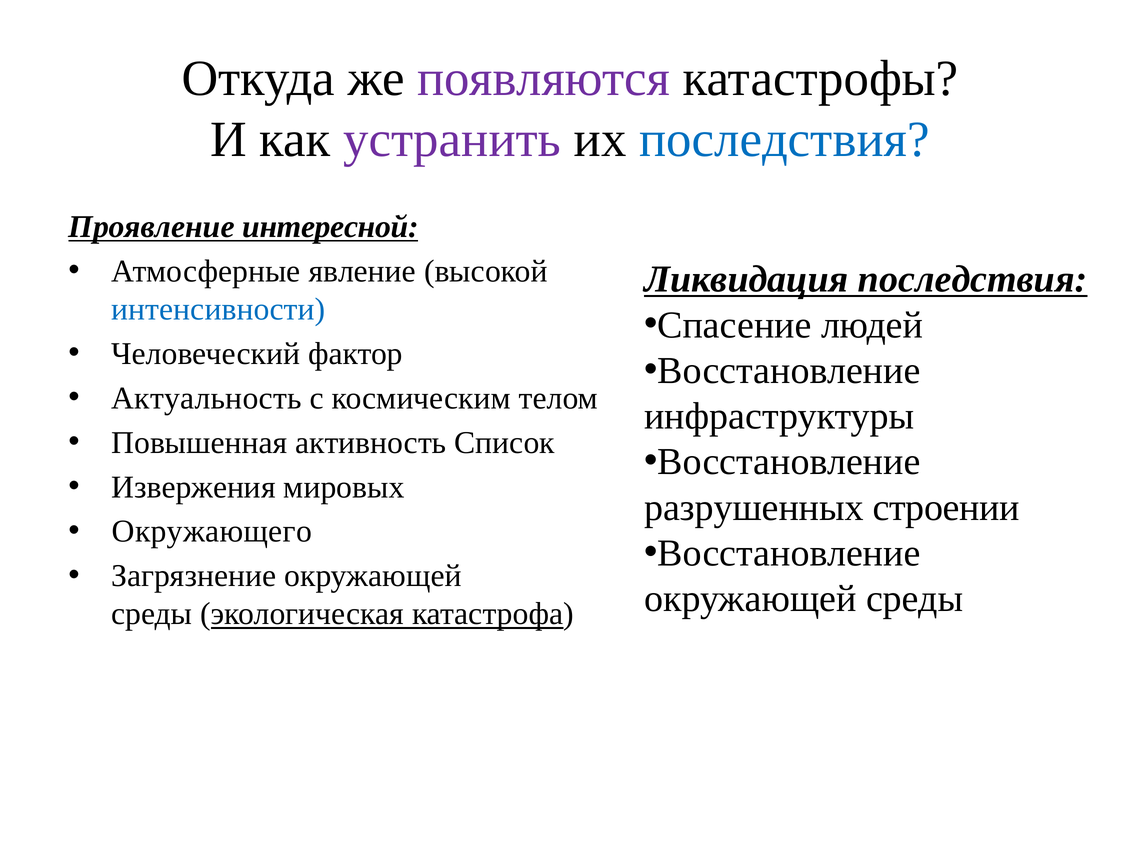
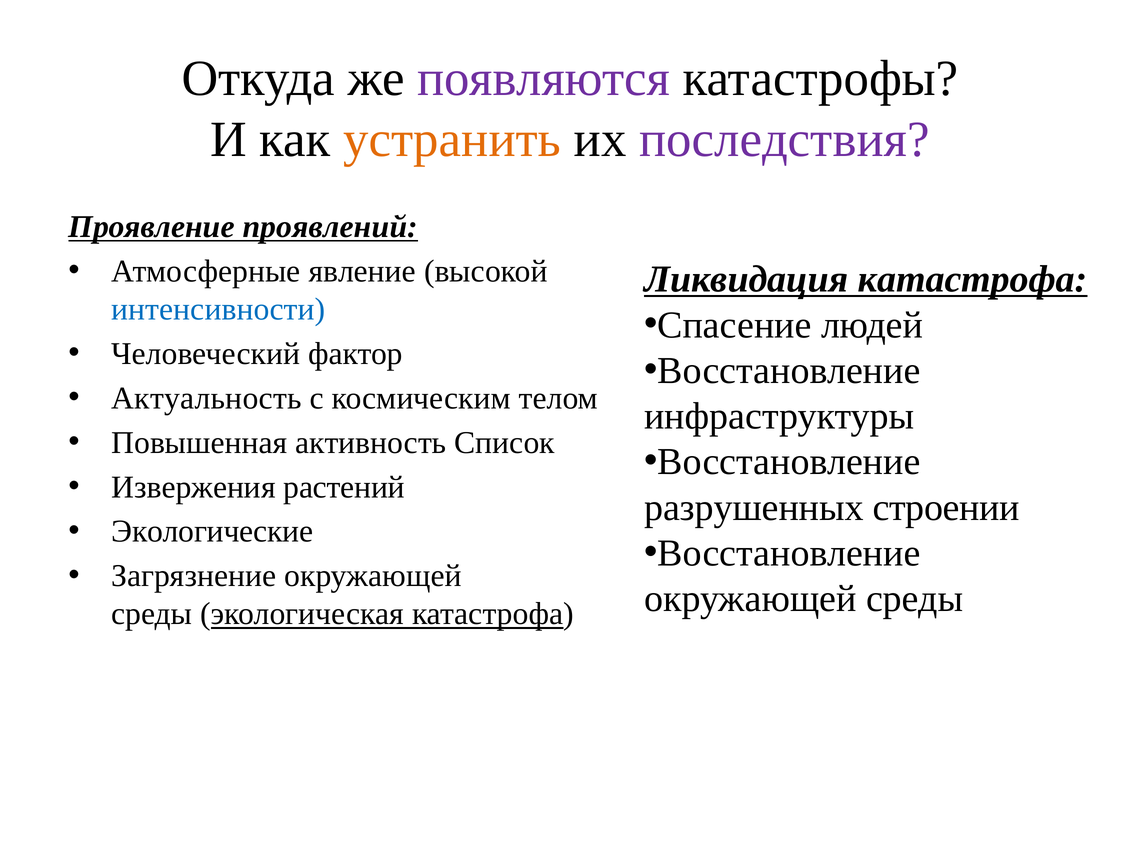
устранить colour: purple -> orange (452, 140)
последствия colour: blue -> purple (784, 140)
интересной: интересной -> проявлений (330, 227)
Ликвидация последствия: последствия -> катастрофа (973, 279)
мировых: мировых -> растений (344, 487)
Окружающего: Окружающего -> Экологические (212, 531)
